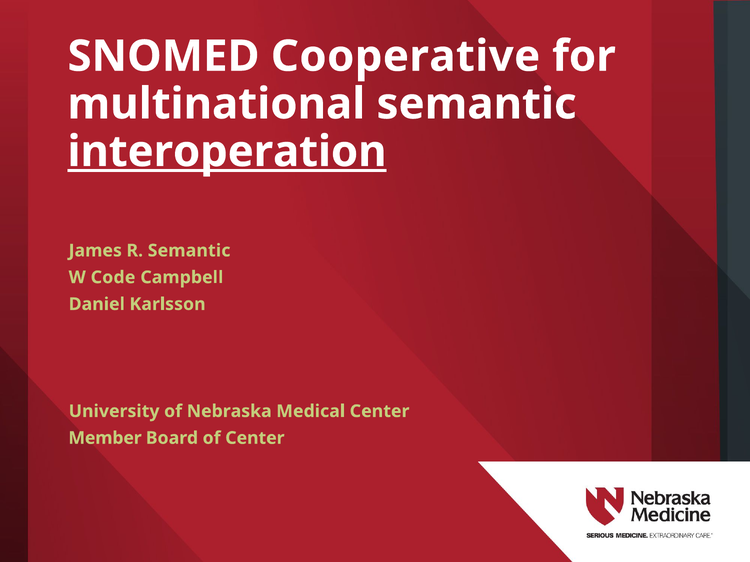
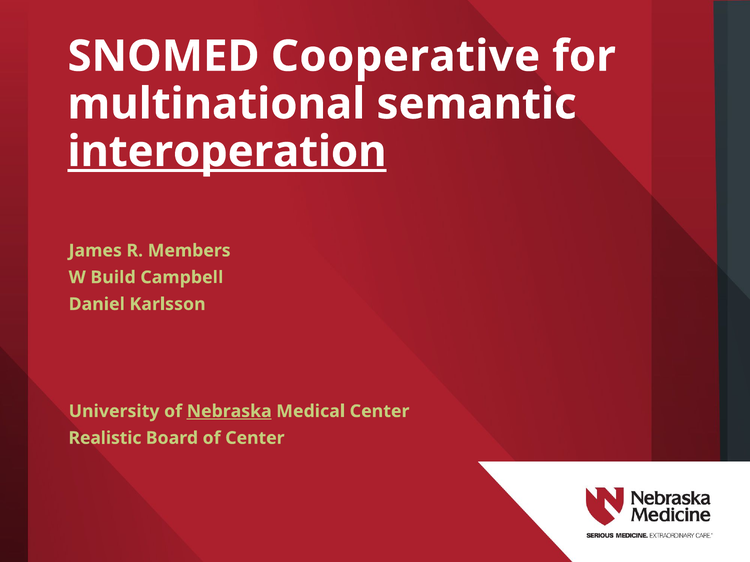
R Semantic: Semantic -> Members (189, 251)
Code: Code -> Build (113, 278)
Nebraska underline: none -> present (229, 412)
Member: Member -> Realistic (105, 438)
